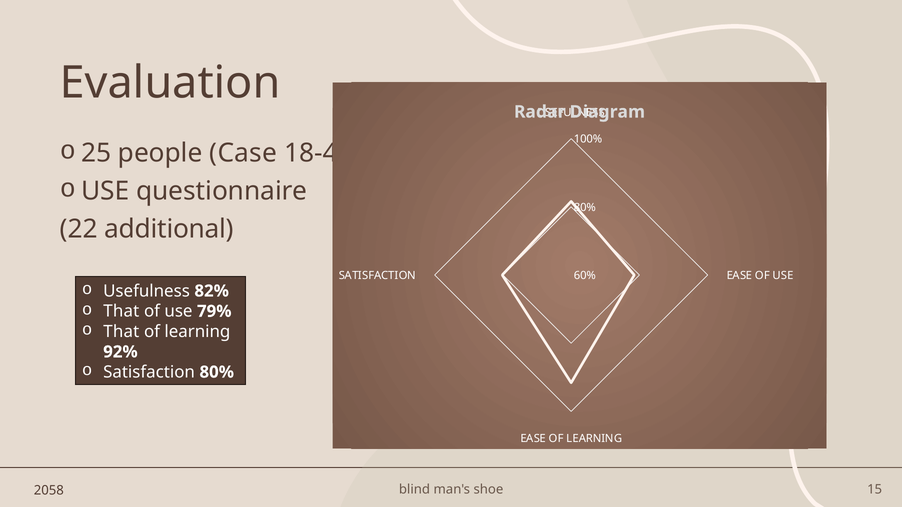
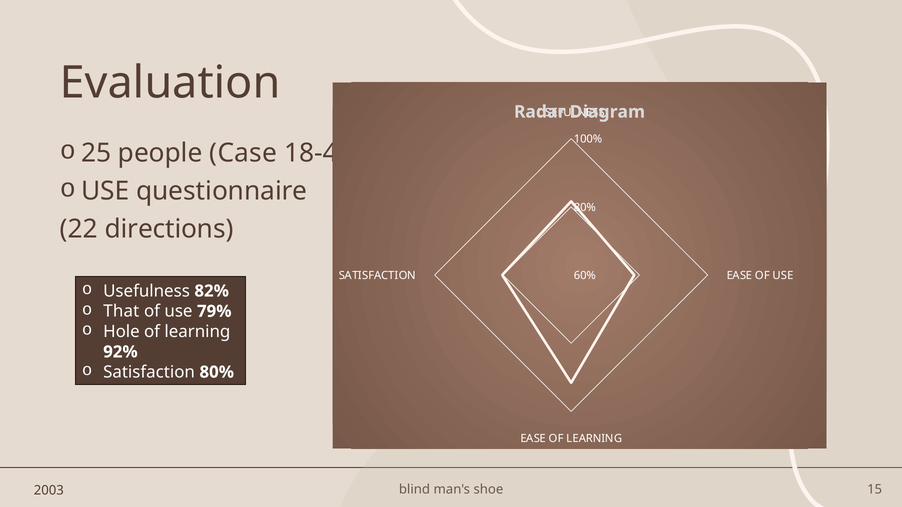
additional: additional -> directions (169, 229)
That: That -> Hole (121, 332)
2058: 2058 -> 2003 (49, 491)
